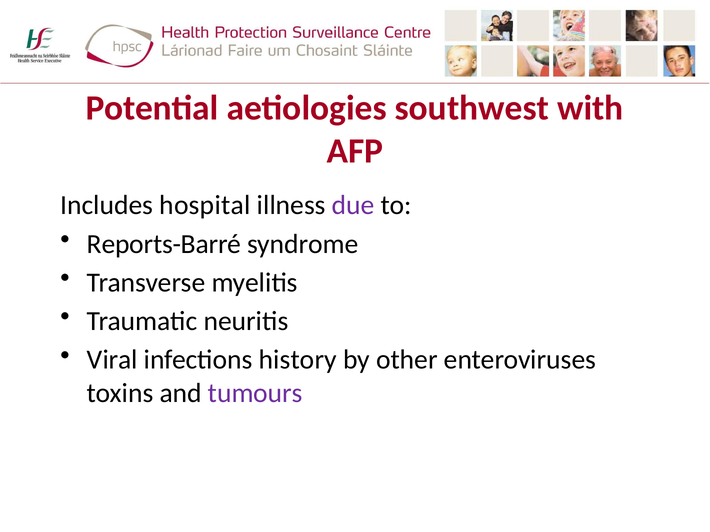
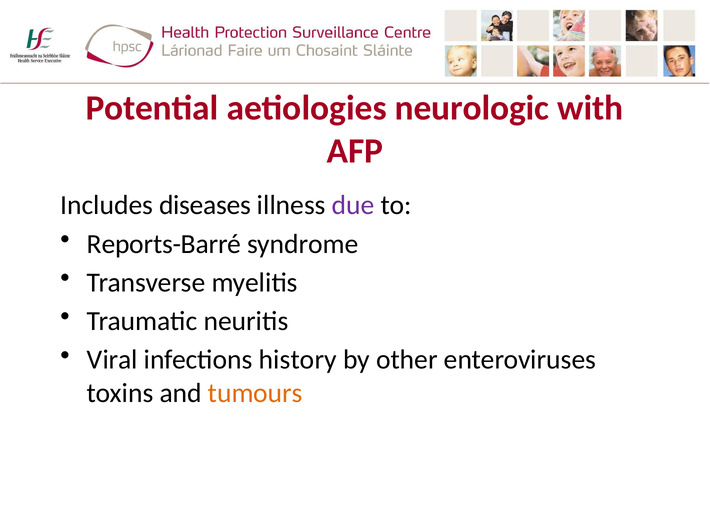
southwest: southwest -> neurologic (472, 108)
hospital: hospital -> diseases (205, 205)
tumours colour: purple -> orange (255, 393)
